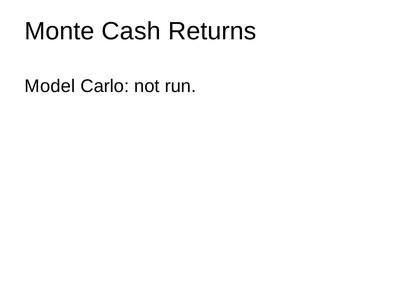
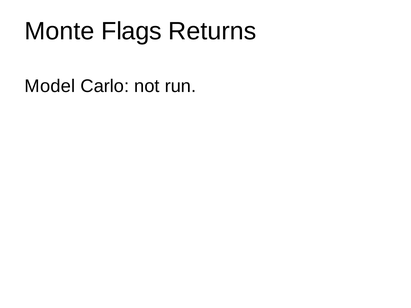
Cash: Cash -> Flags (131, 31)
